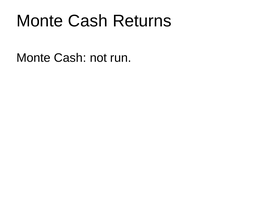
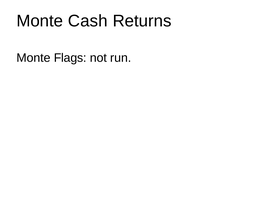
Cash: Cash -> Flags (70, 58)
